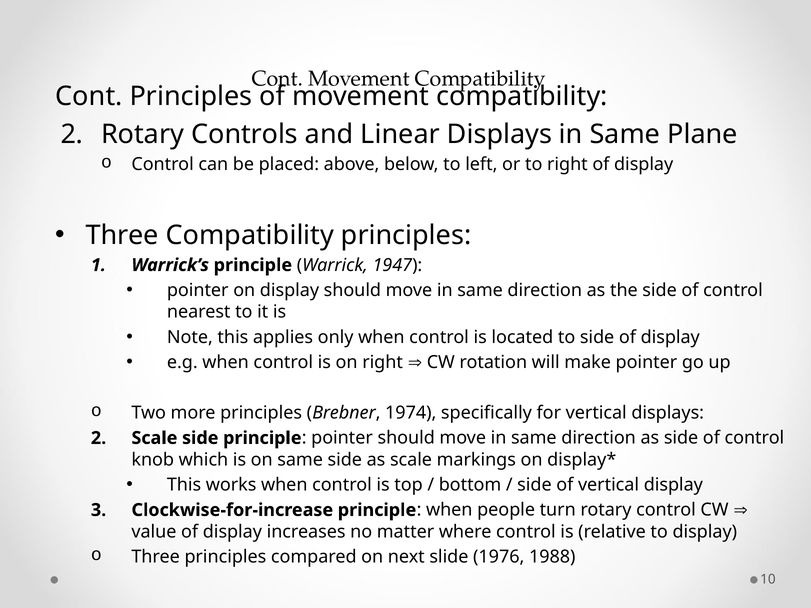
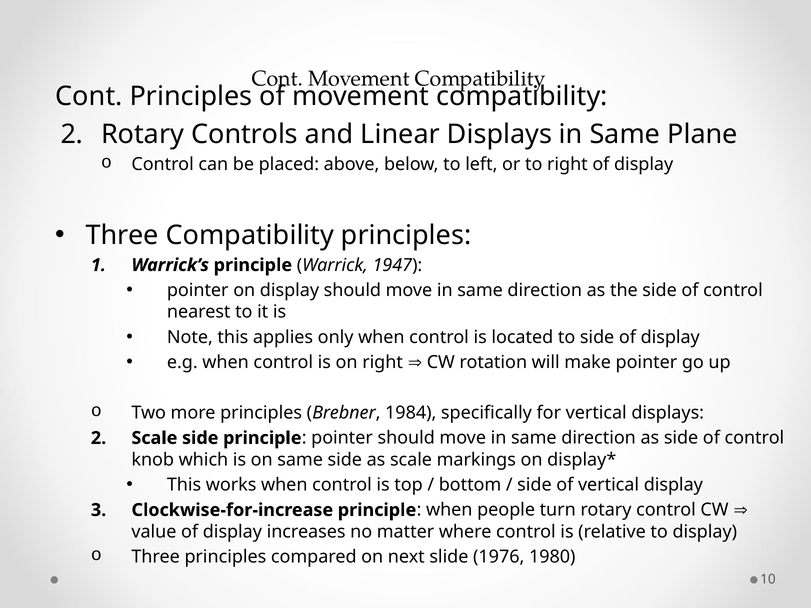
1974: 1974 -> 1984 (411, 413)
1988: 1988 -> 1980 (552, 557)
